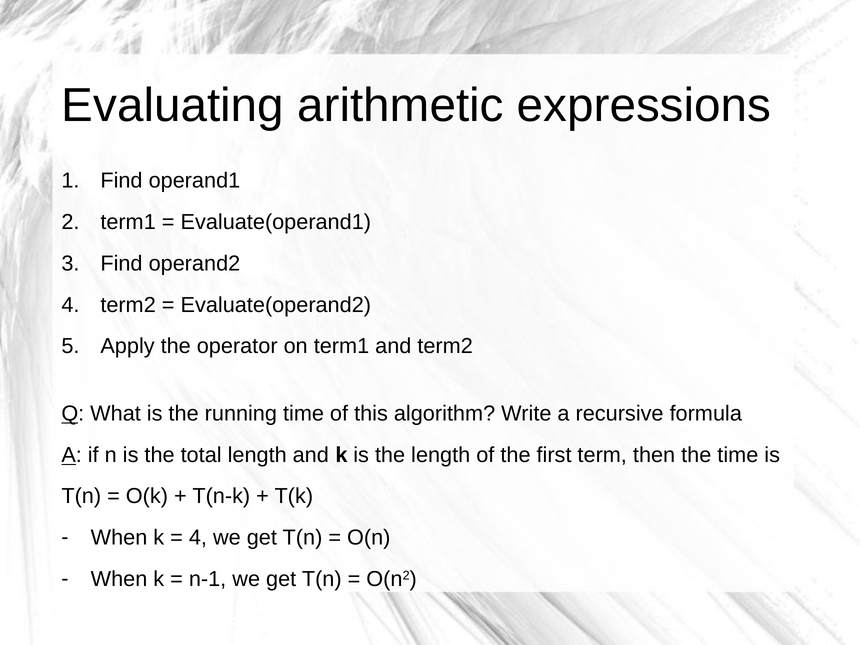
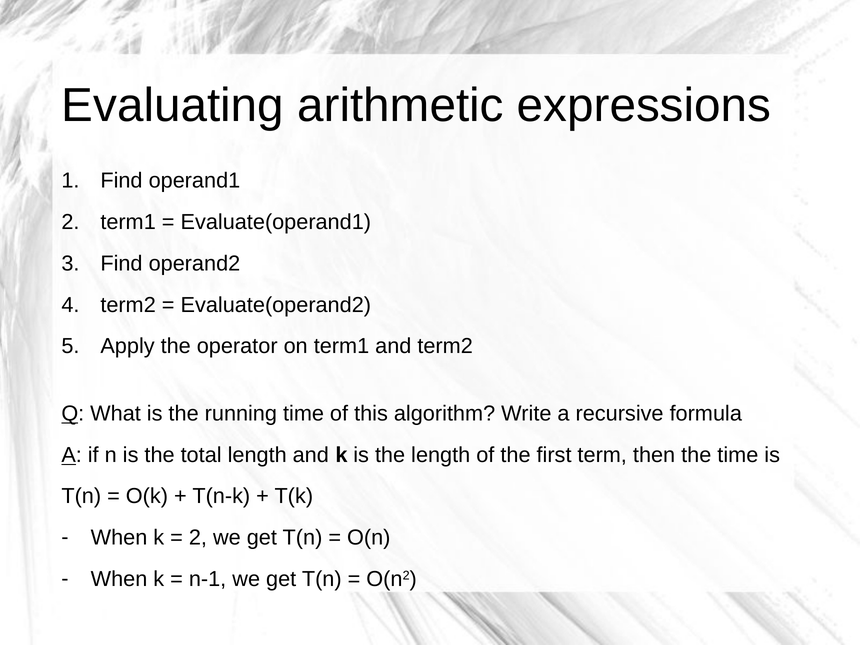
4: 4 -> 2 (198, 538)
